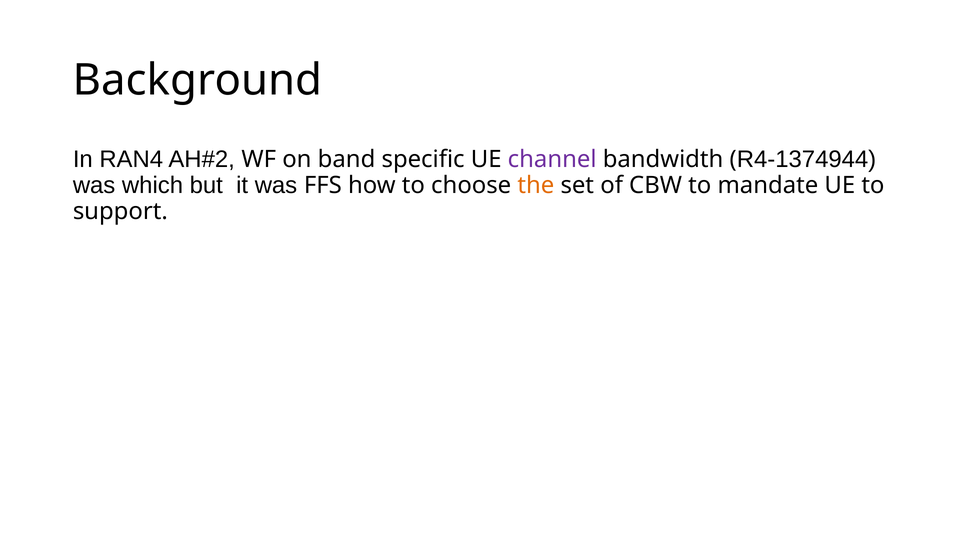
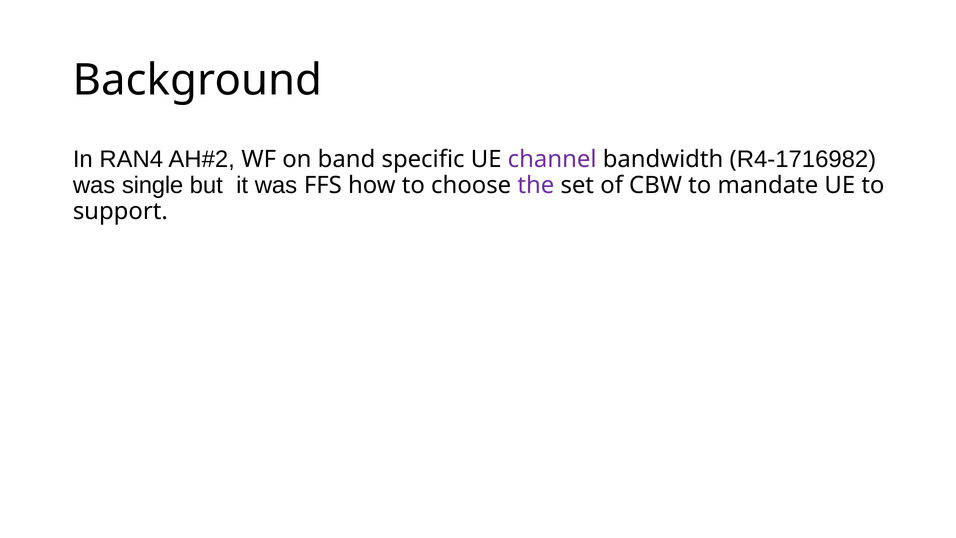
R4-1374944: R4-1374944 -> R4-1716982 (807, 160)
which: which -> single (153, 185)
the colour: orange -> purple (536, 185)
